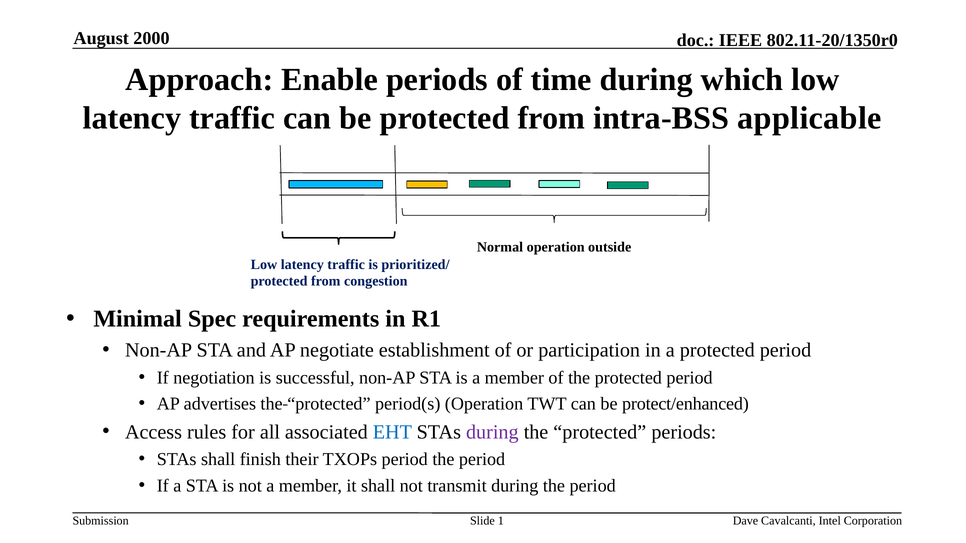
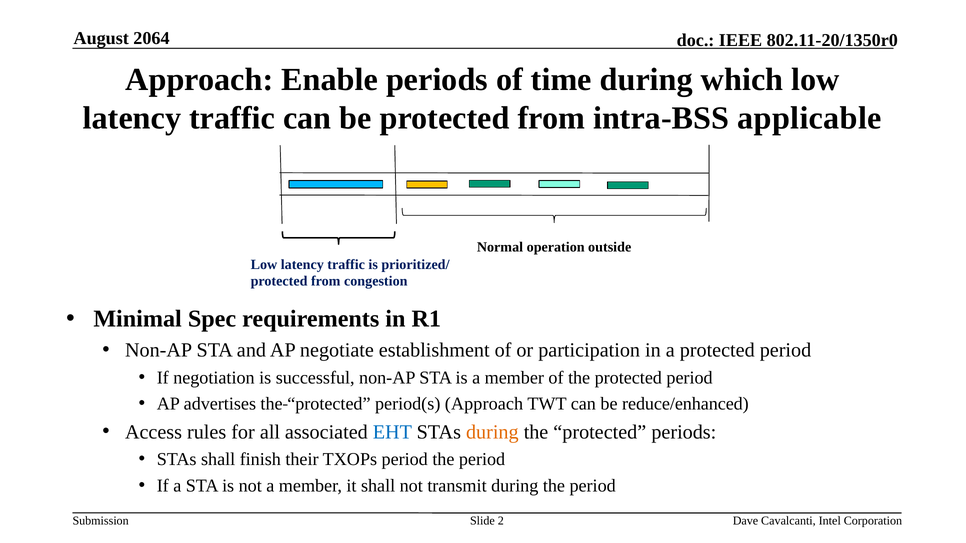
2000: 2000 -> 2064 (151, 38)
period(s Operation: Operation -> Approach (484, 404)
protect/enhanced: protect/enhanced -> reduce/enhanced (685, 404)
during colour: purple -> orange (492, 432)
1: 1 -> 2 (501, 521)
